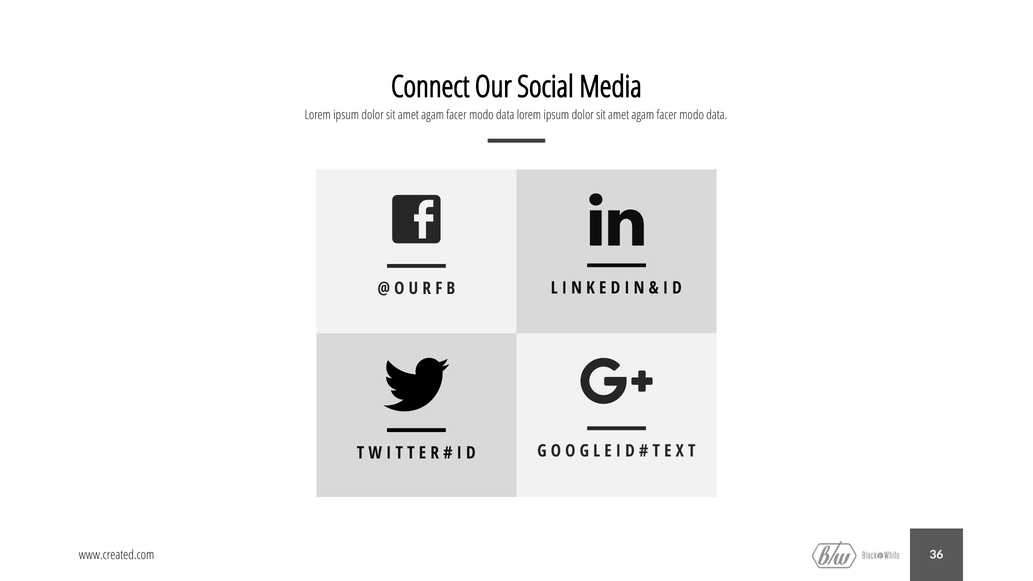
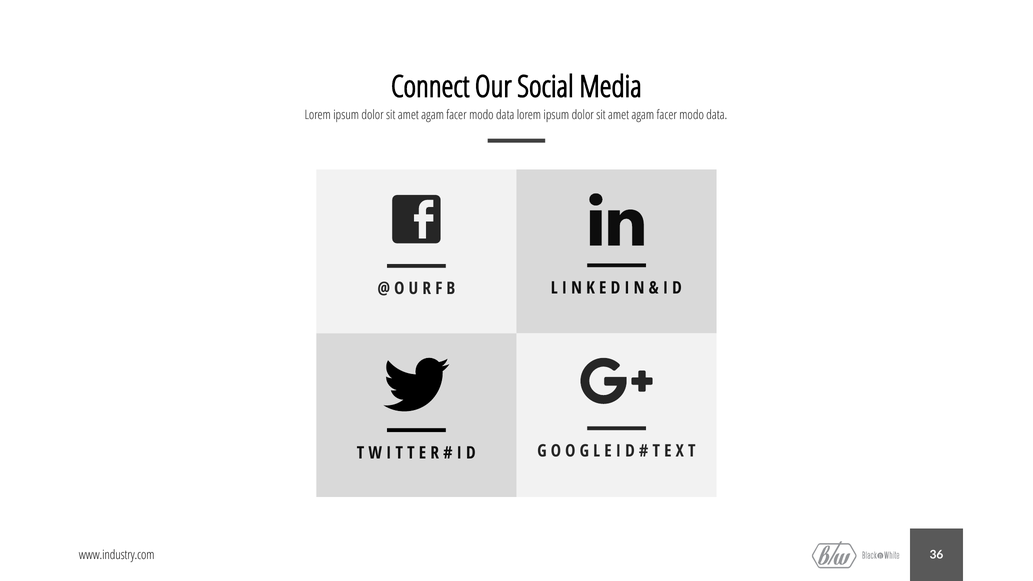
www.created.com: www.created.com -> www.industry.com (117, 555)
